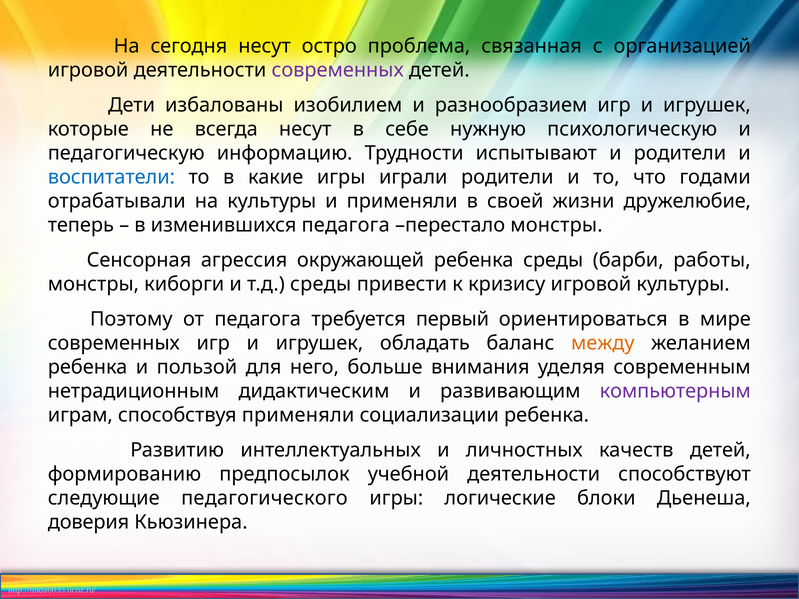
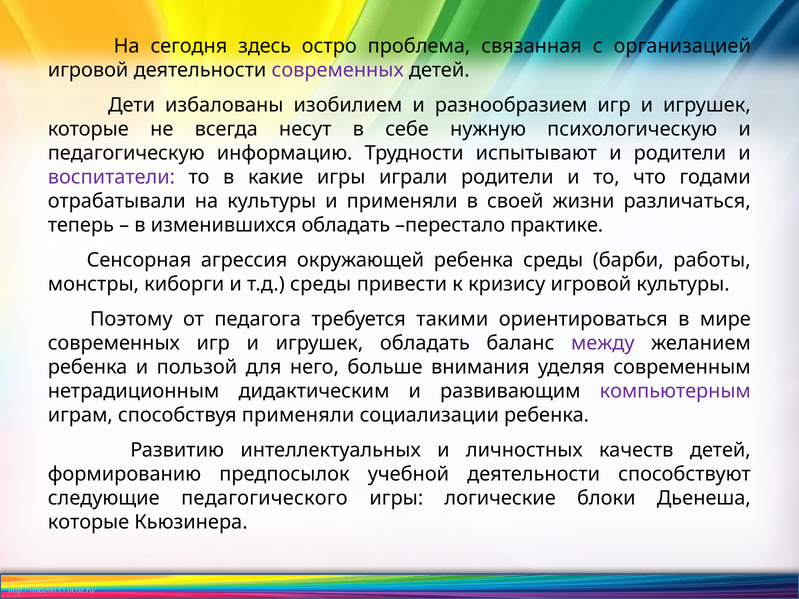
сегодня несут: несут -> здесь (265, 46)
воспитатели colour: blue -> purple (111, 177)
дружелюбие: дружелюбие -> различаться (687, 201)
изменившихся педагога: педагога -> обладать (346, 225)
перестало монстры: монстры -> практике (557, 225)
первый: первый -> такими (452, 319)
между colour: orange -> purple (603, 343)
доверия: доверия -> которые (88, 522)
